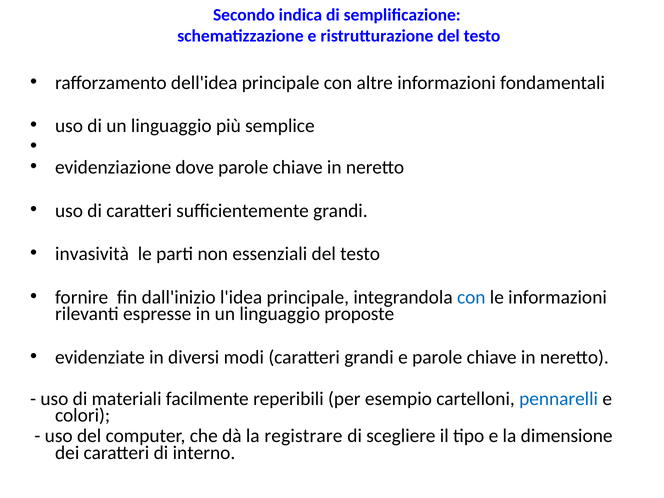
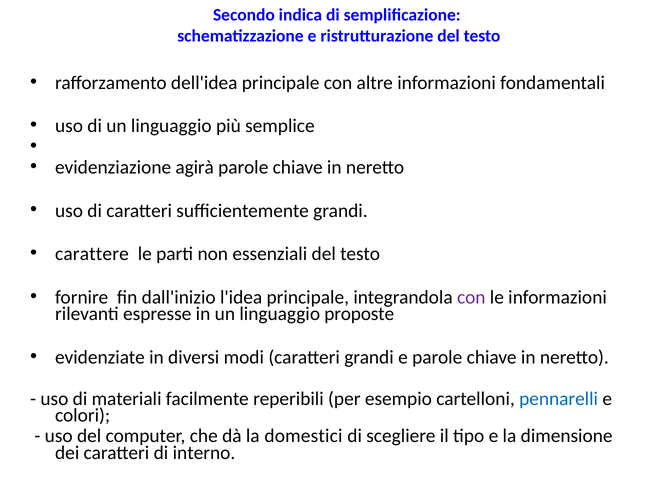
dove: dove -> agirà (195, 167)
invasività: invasività -> carattere (92, 254)
con colour: blue -> purple (471, 297)
registrare: registrare -> domestici (303, 436)
